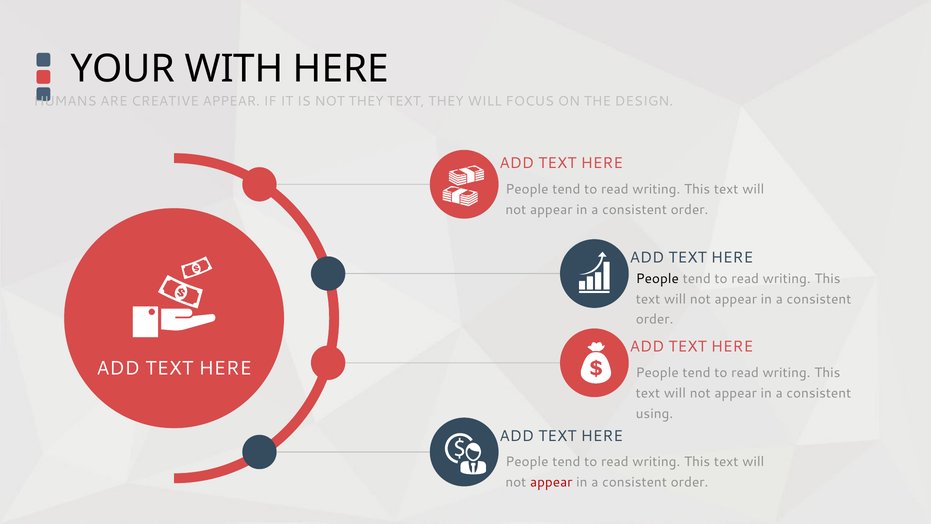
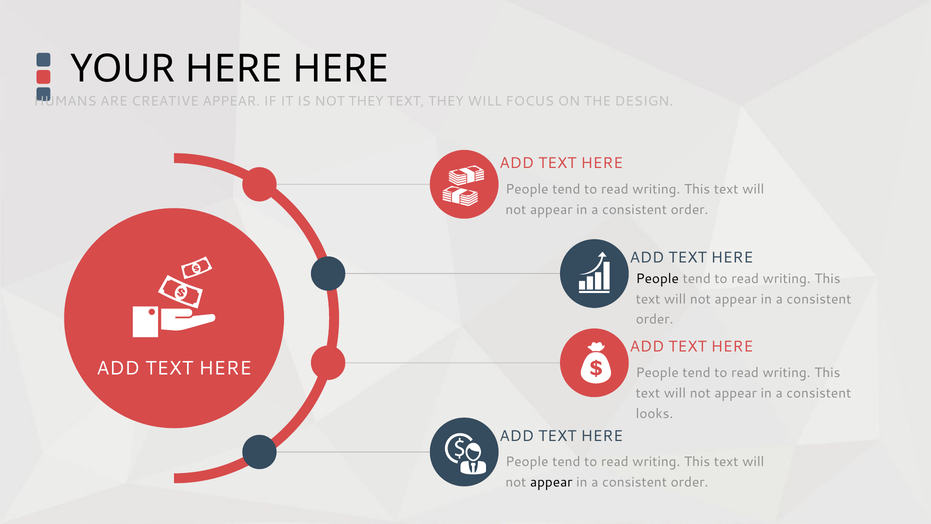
YOUR WITH: WITH -> HERE (234, 69)
using: using -> looks (654, 414)
appear colour: red -> black (551, 482)
